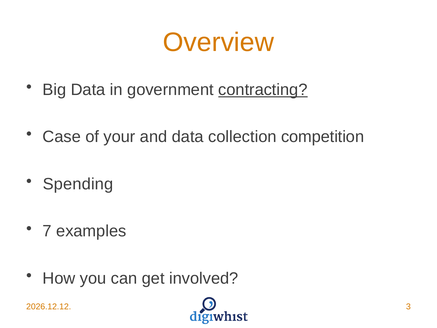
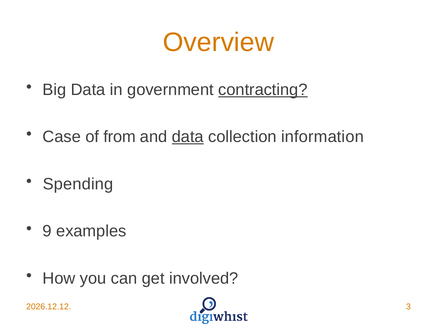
your: your -> from (120, 137)
data underline: none -> present (188, 137)
competition: competition -> information (323, 137)
7: 7 -> 9 (47, 231)
